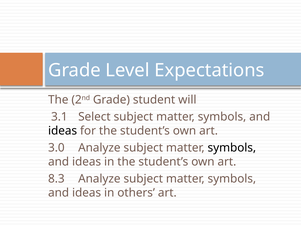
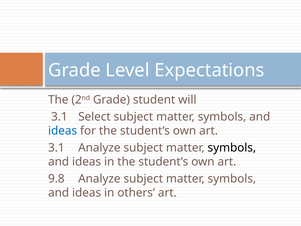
ideas colour: black -> blue (63, 131)
3.0: 3.0 -> 3.1 (56, 148)
8.3: 8.3 -> 9.8 (56, 178)
